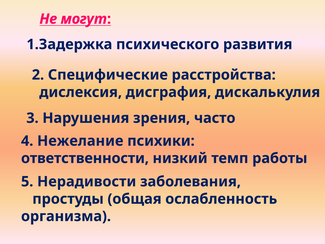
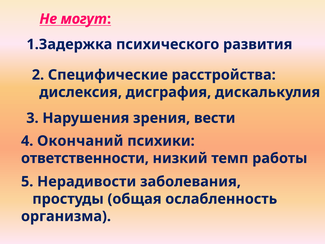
часто: часто -> вести (215, 118)
Нежелание: Нежелание -> Окончаний (80, 141)
